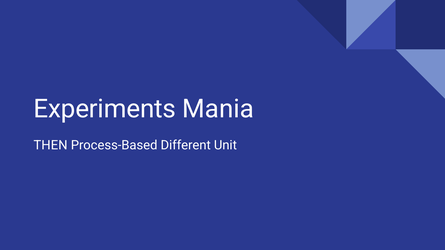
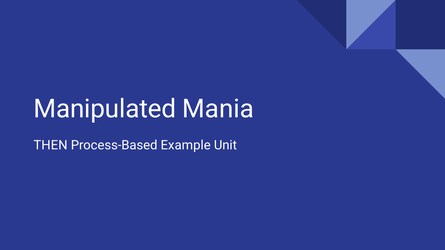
Experiments: Experiments -> Manipulated (105, 109)
Different: Different -> Example (186, 145)
